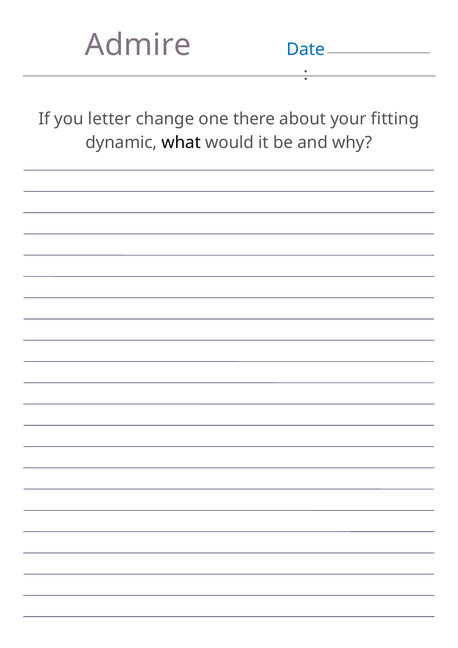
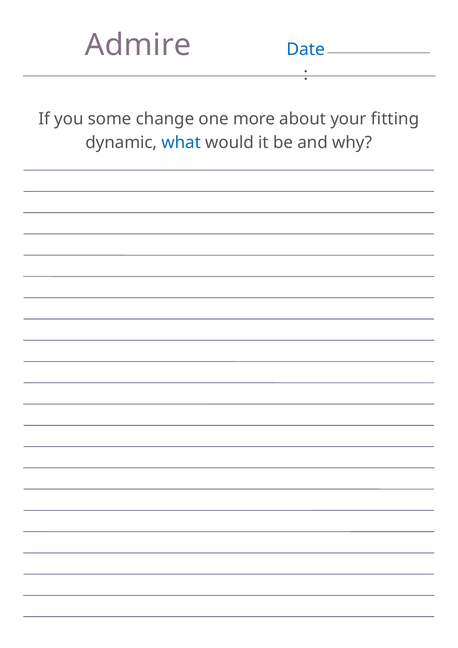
letter: letter -> some (110, 119)
there: there -> more (254, 119)
what colour: black -> blue (181, 143)
